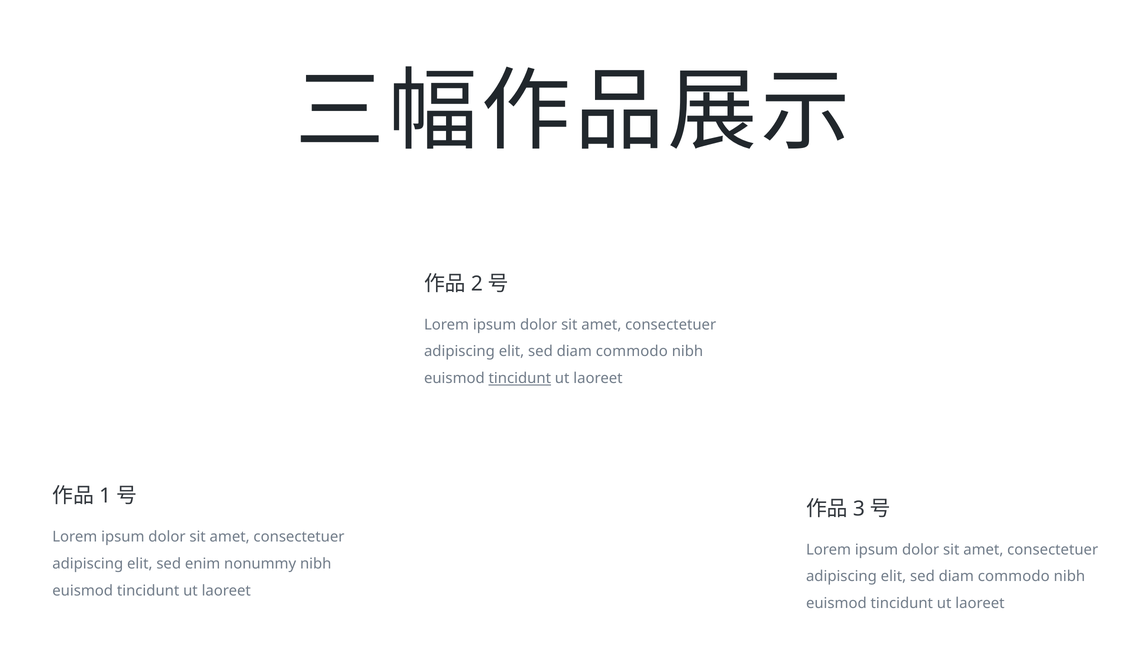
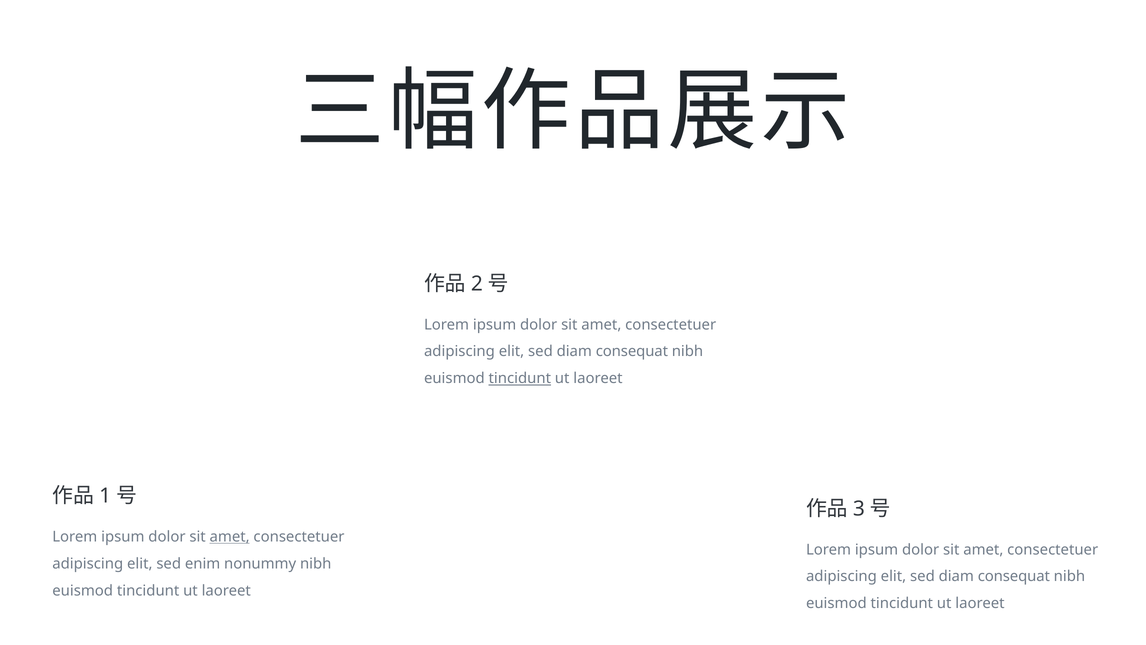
commodo: commodo -> consequat (632, 351)
amet underline: none -> present (230, 537)
commodo: commodo -> consequat (1014, 576)
